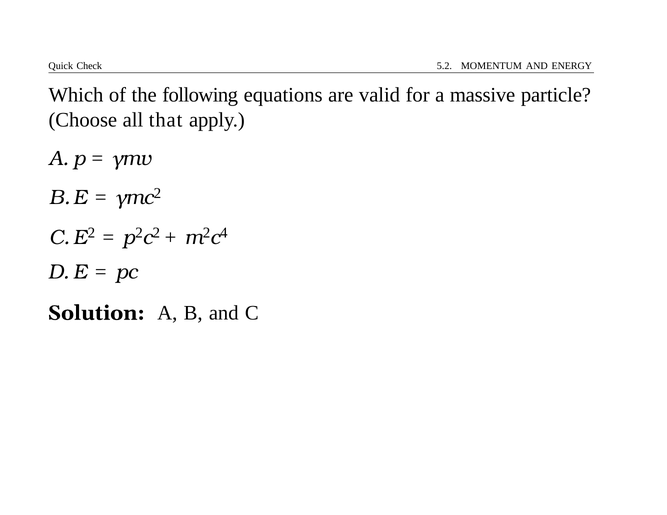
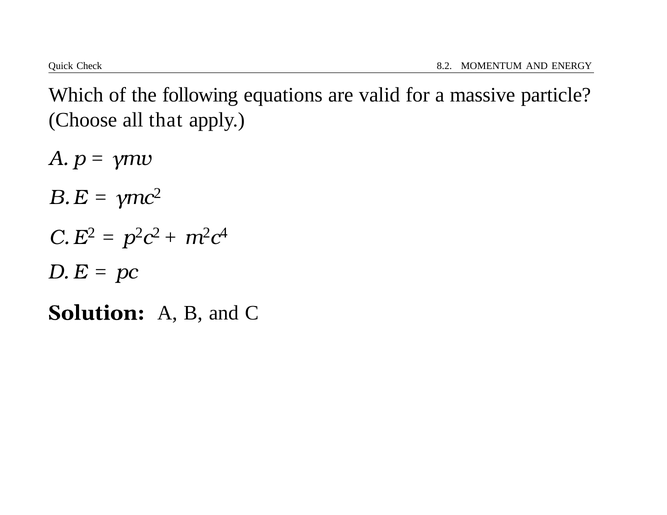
5.2: 5.2 -> 8.2 (444, 66)
